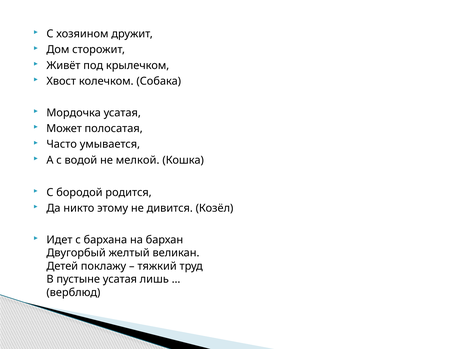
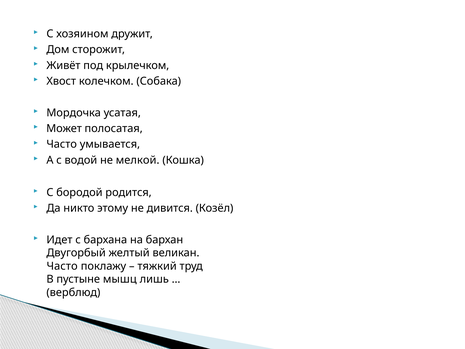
Детей: Детей -> Часто (62, 266)
пустыне усатая: усатая -> мышц (120, 279)
